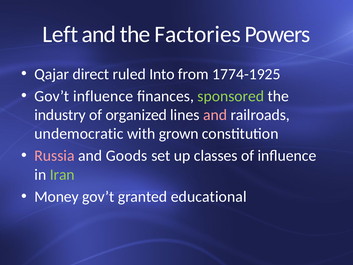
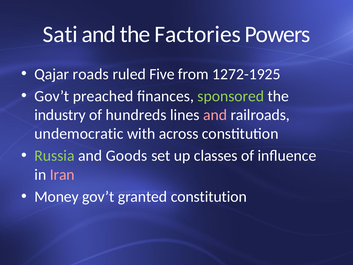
Left: Left -> Sati (60, 34)
direct: direct -> roads (91, 74)
Into: Into -> Five (162, 74)
1774-1925: 1774-1925 -> 1272-1925 (246, 74)
Gov’t influence: influence -> preached (103, 96)
organized: organized -> hundreds (136, 115)
grown: grown -> across (179, 134)
Russia colour: pink -> light green (54, 156)
Iran colour: light green -> pink (62, 174)
granted educational: educational -> constitution (209, 196)
